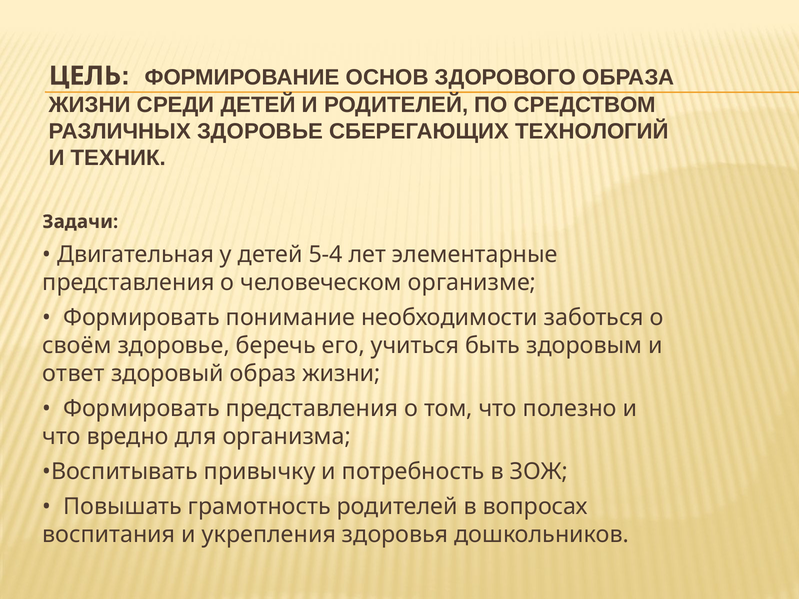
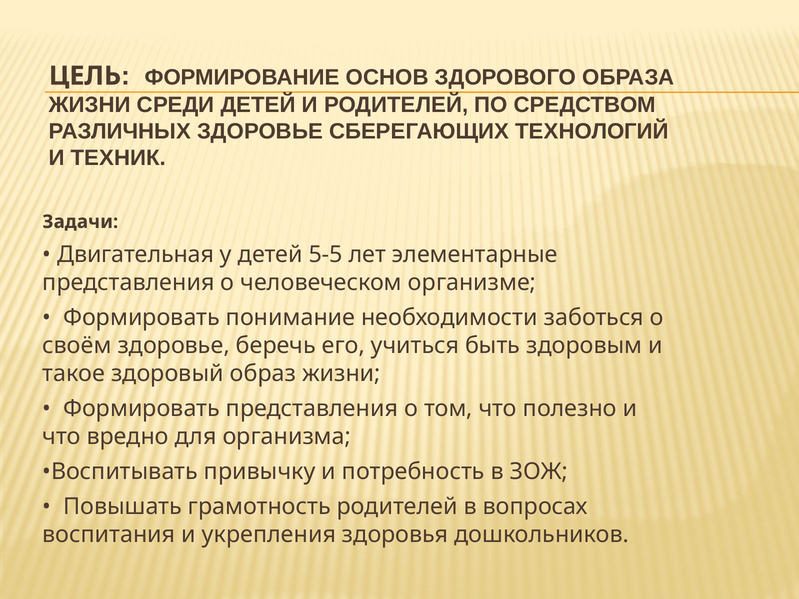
5-4: 5-4 -> 5-5 (326, 255)
ответ: ответ -> такое (74, 374)
